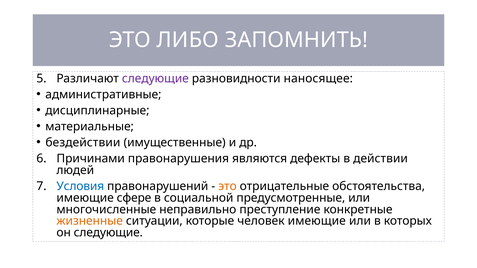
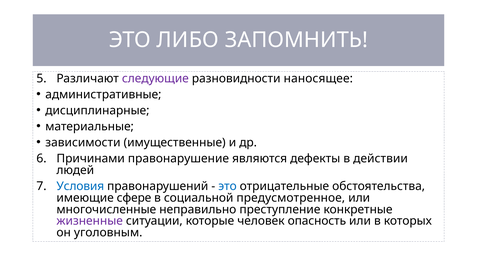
бездействии: бездействии -> зависимости (83, 143)
правонарушения: правонарушения -> правонарушение (178, 159)
это colour: orange -> blue (227, 186)
предусмотренные: предусмотренные -> предусмотренное (291, 198)
жизненные colour: orange -> purple (90, 221)
человек имеющие: имеющие -> опасность (317, 221)
он следующие: следующие -> уголовным (108, 233)
